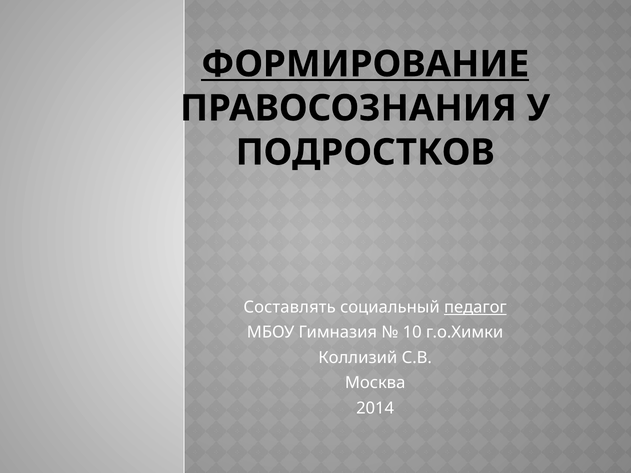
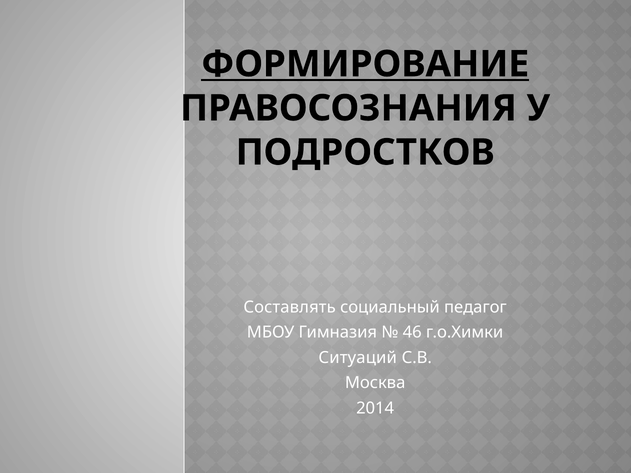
педагог underline: present -> none (475, 307)
10: 10 -> 46 (412, 333)
Коллизий: Коллизий -> Ситуаций (358, 358)
